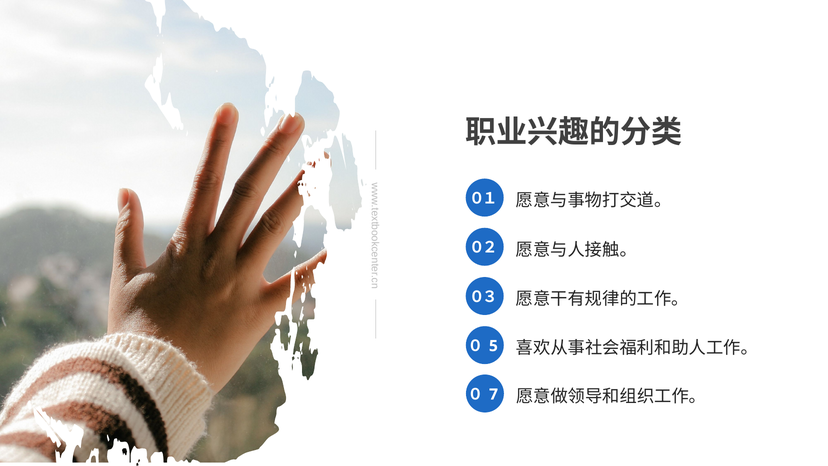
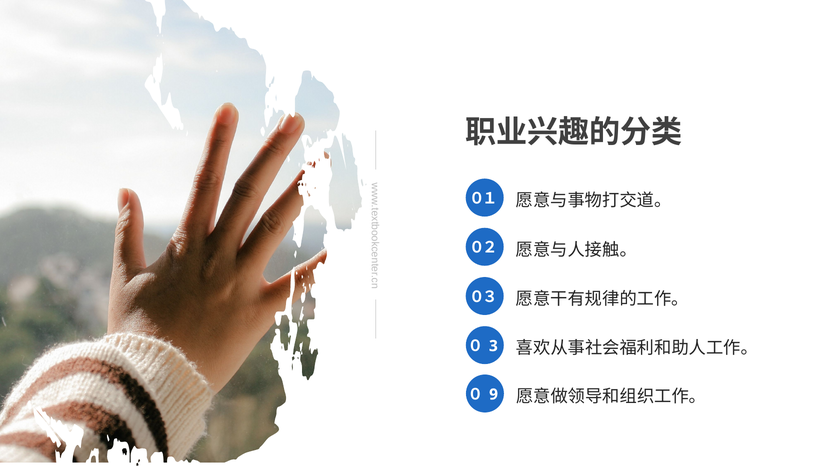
5: 5 -> 3 (493, 346)
7: 7 -> 9 (494, 394)
